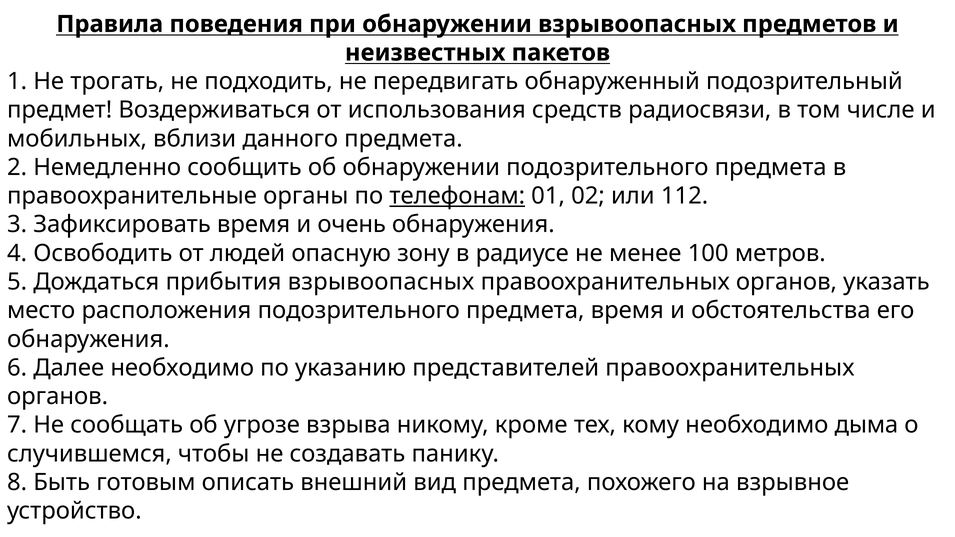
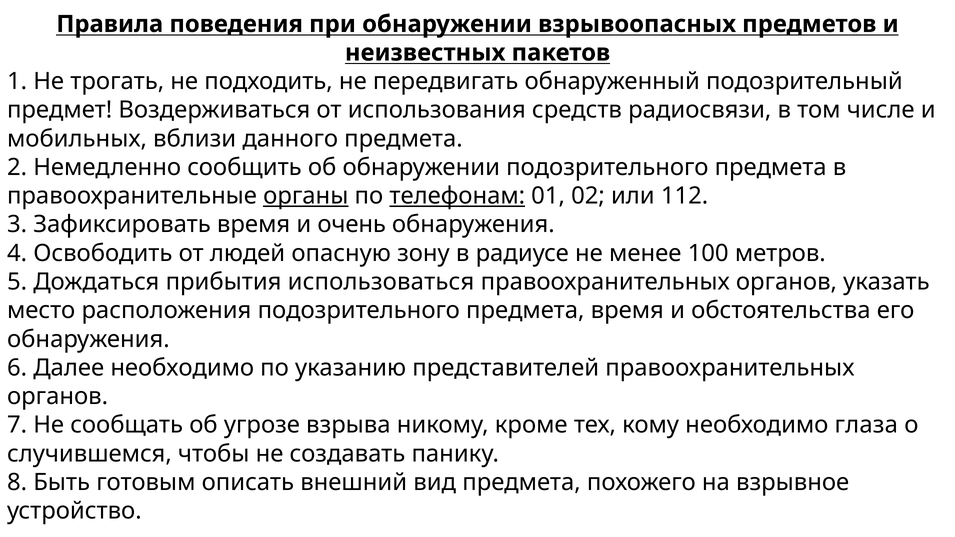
органы underline: none -> present (306, 196)
прибытия взрывоопасных: взрывоопасных -> использоваться (381, 282)
дыма: дыма -> глаза (866, 425)
